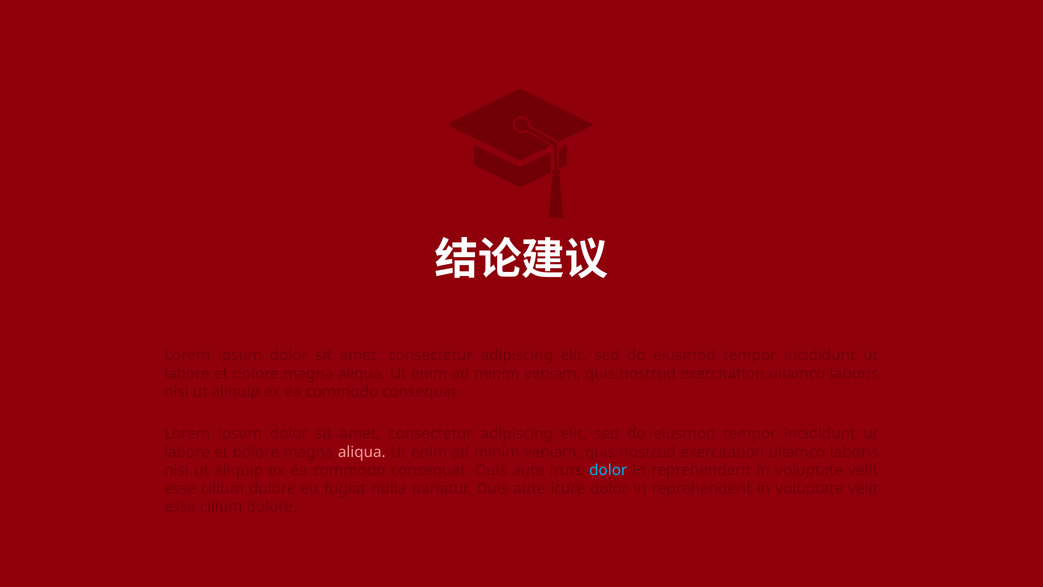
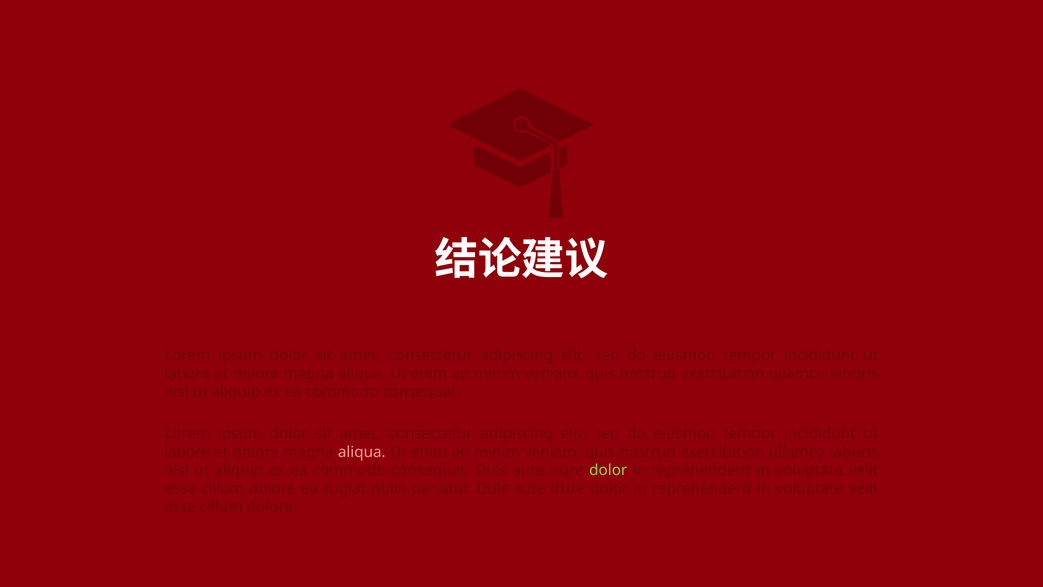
dolor colour: light blue -> light green (608, 470)
